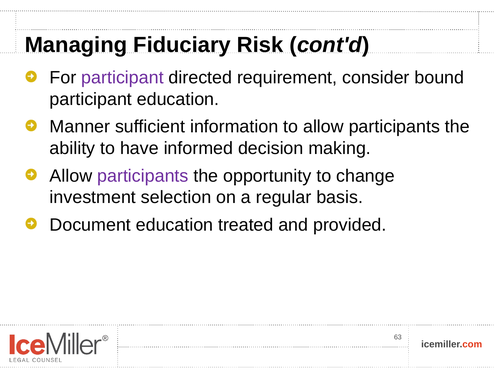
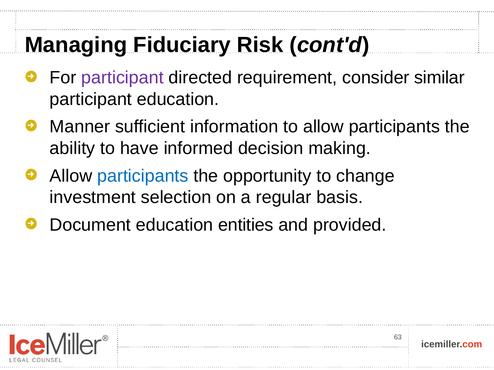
bound: bound -> similar (439, 78)
participants colour: purple -> blue (143, 176)
treated: treated -> entities (246, 225)
